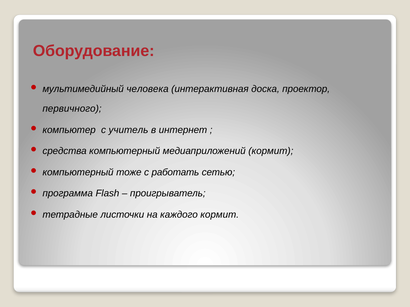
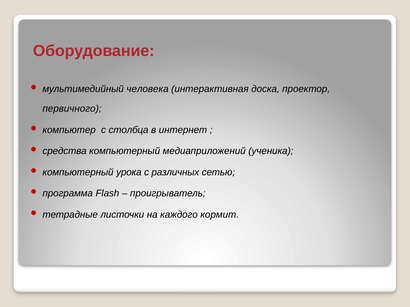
учитель: учитель -> столбца (129, 130)
медиаприложений кормит: кормит -> ученика (271, 151)
тоже: тоже -> урока (129, 172)
работать: работать -> различных (175, 172)
